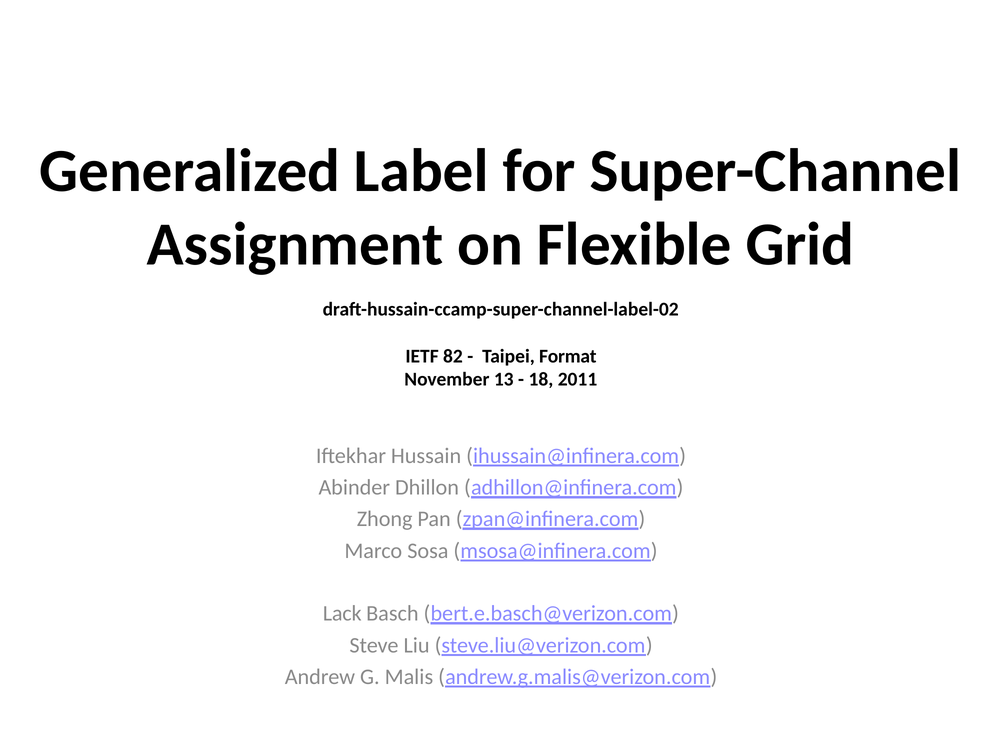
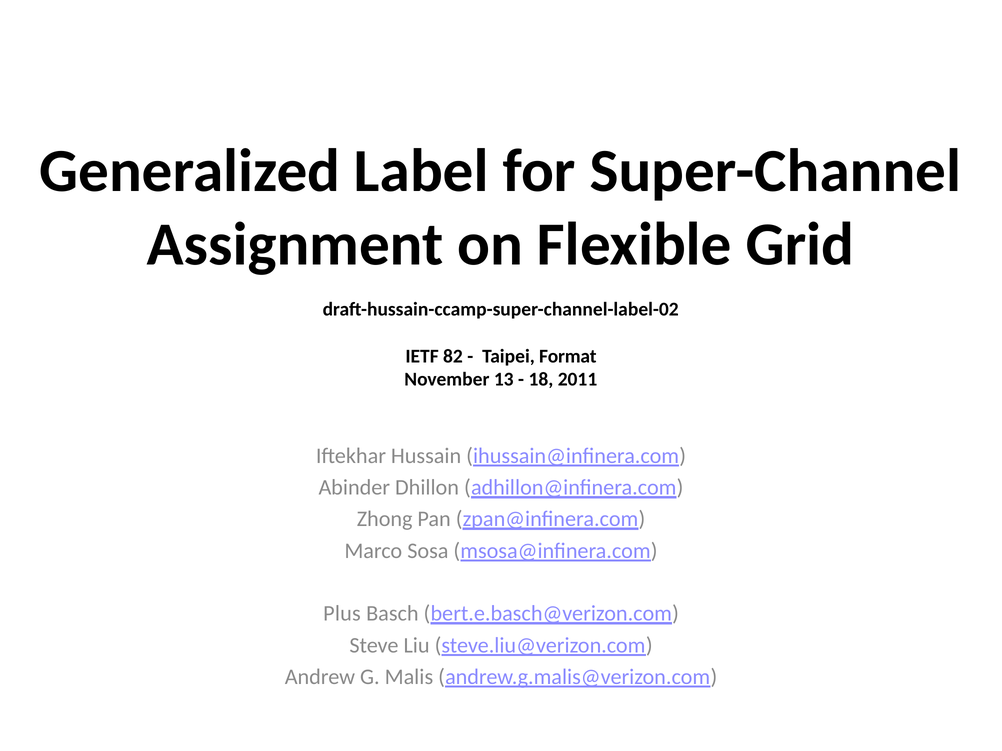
Lack: Lack -> Plus (342, 614)
